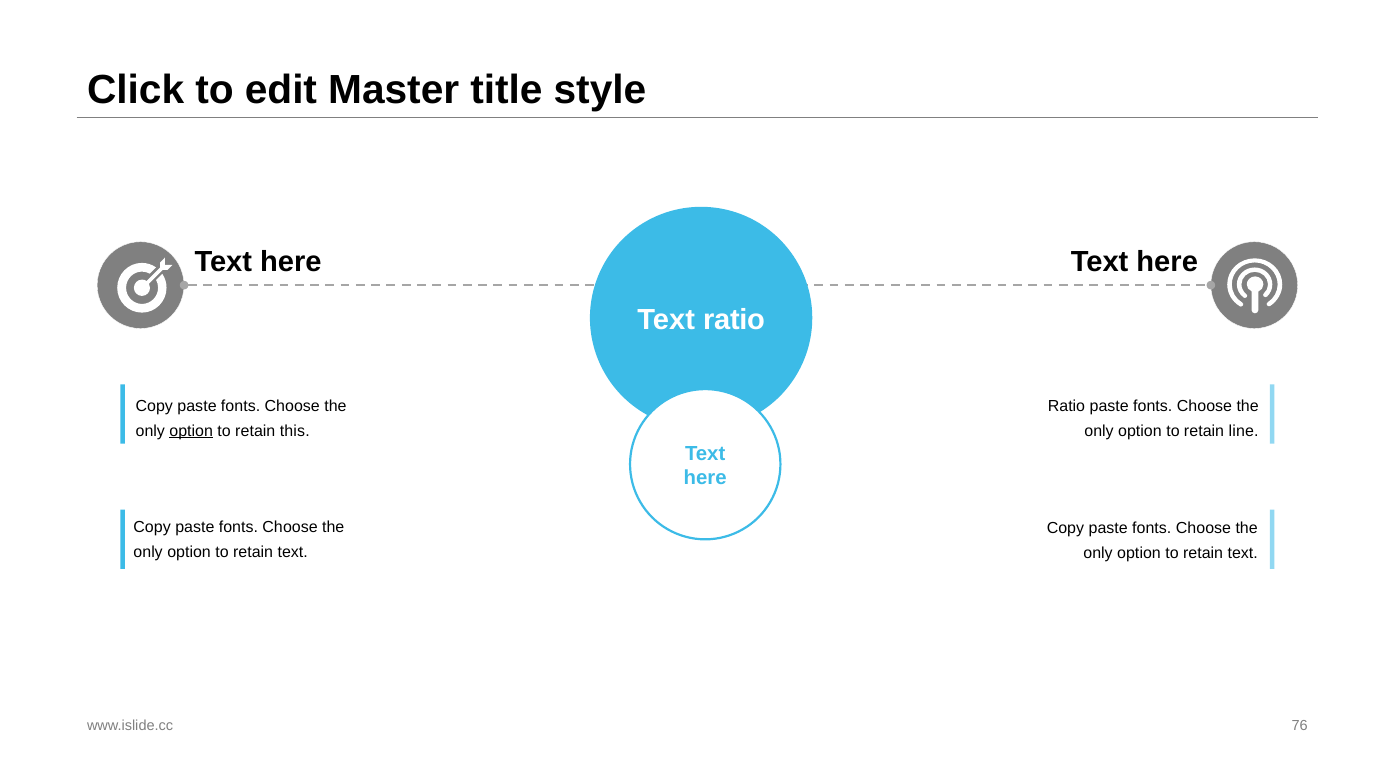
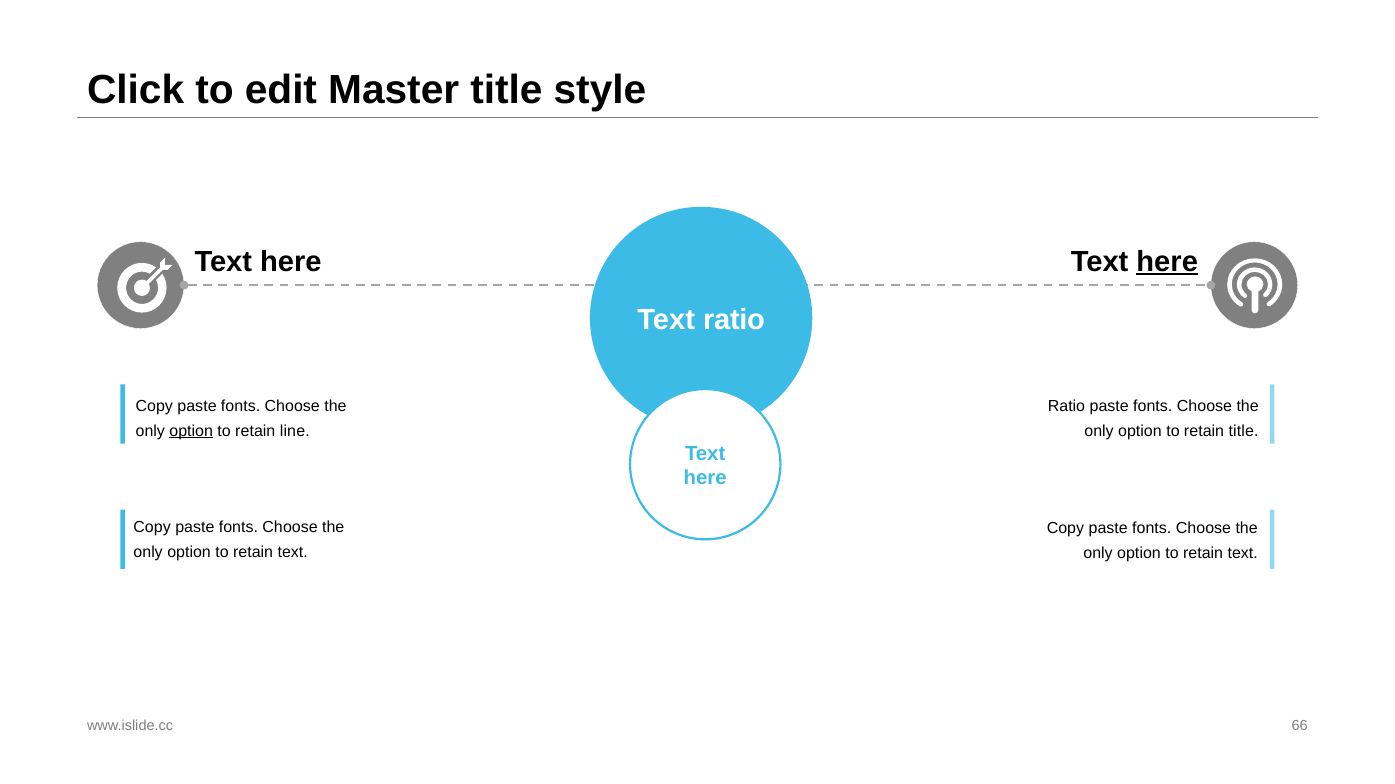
here underline: none -> present (1167, 262)
this: this -> line (295, 431)
retain line: line -> title (1244, 431)
76: 76 -> 66 (1300, 727)
